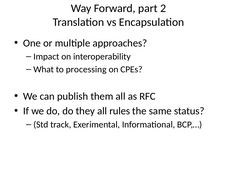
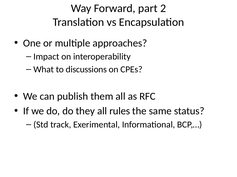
processing: processing -> discussions (86, 70)
